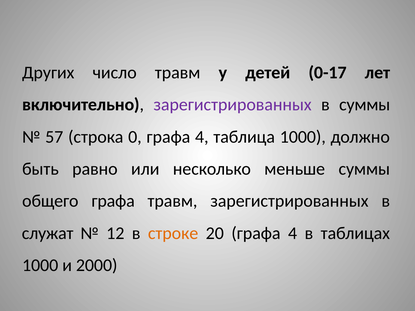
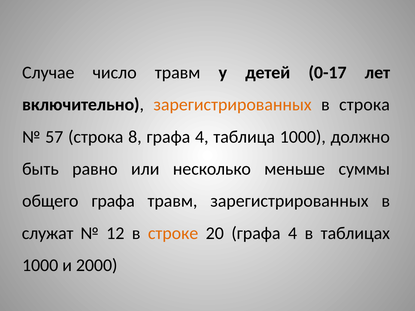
Других: Других -> Случае (48, 73)
зарегистрированных colour: purple -> orange (233, 105)
в суммы: суммы -> строка (365, 105)
0: 0 -> 8 (135, 137)
